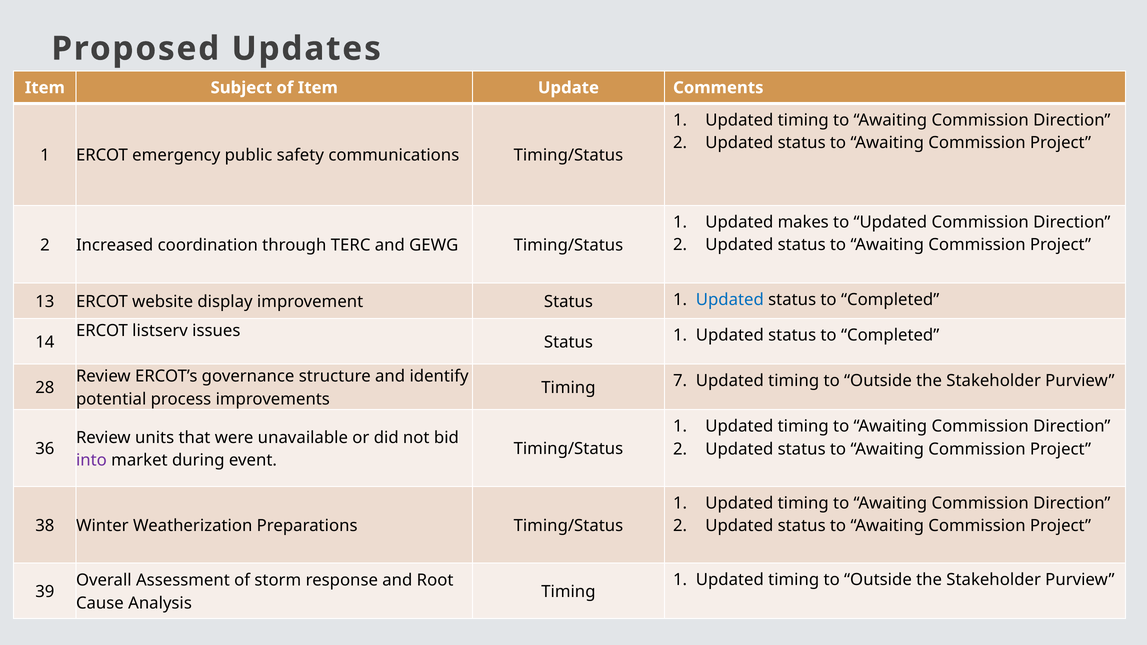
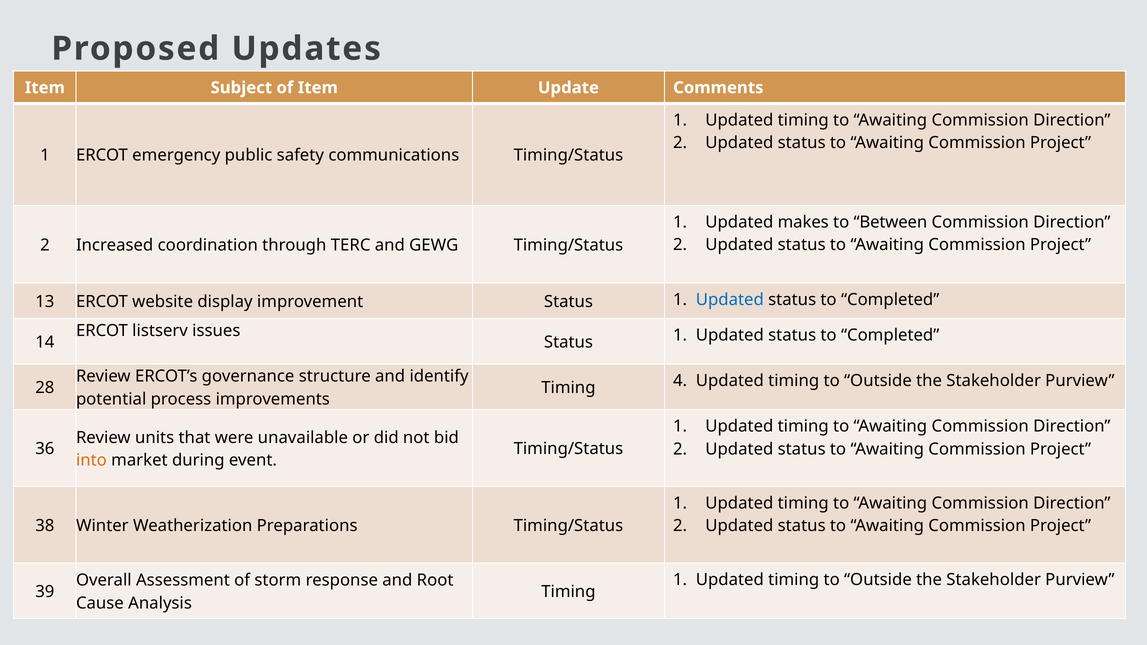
to Updated: Updated -> Between (890, 222)
7: 7 -> 4 (680, 381)
into colour: purple -> orange (91, 460)
